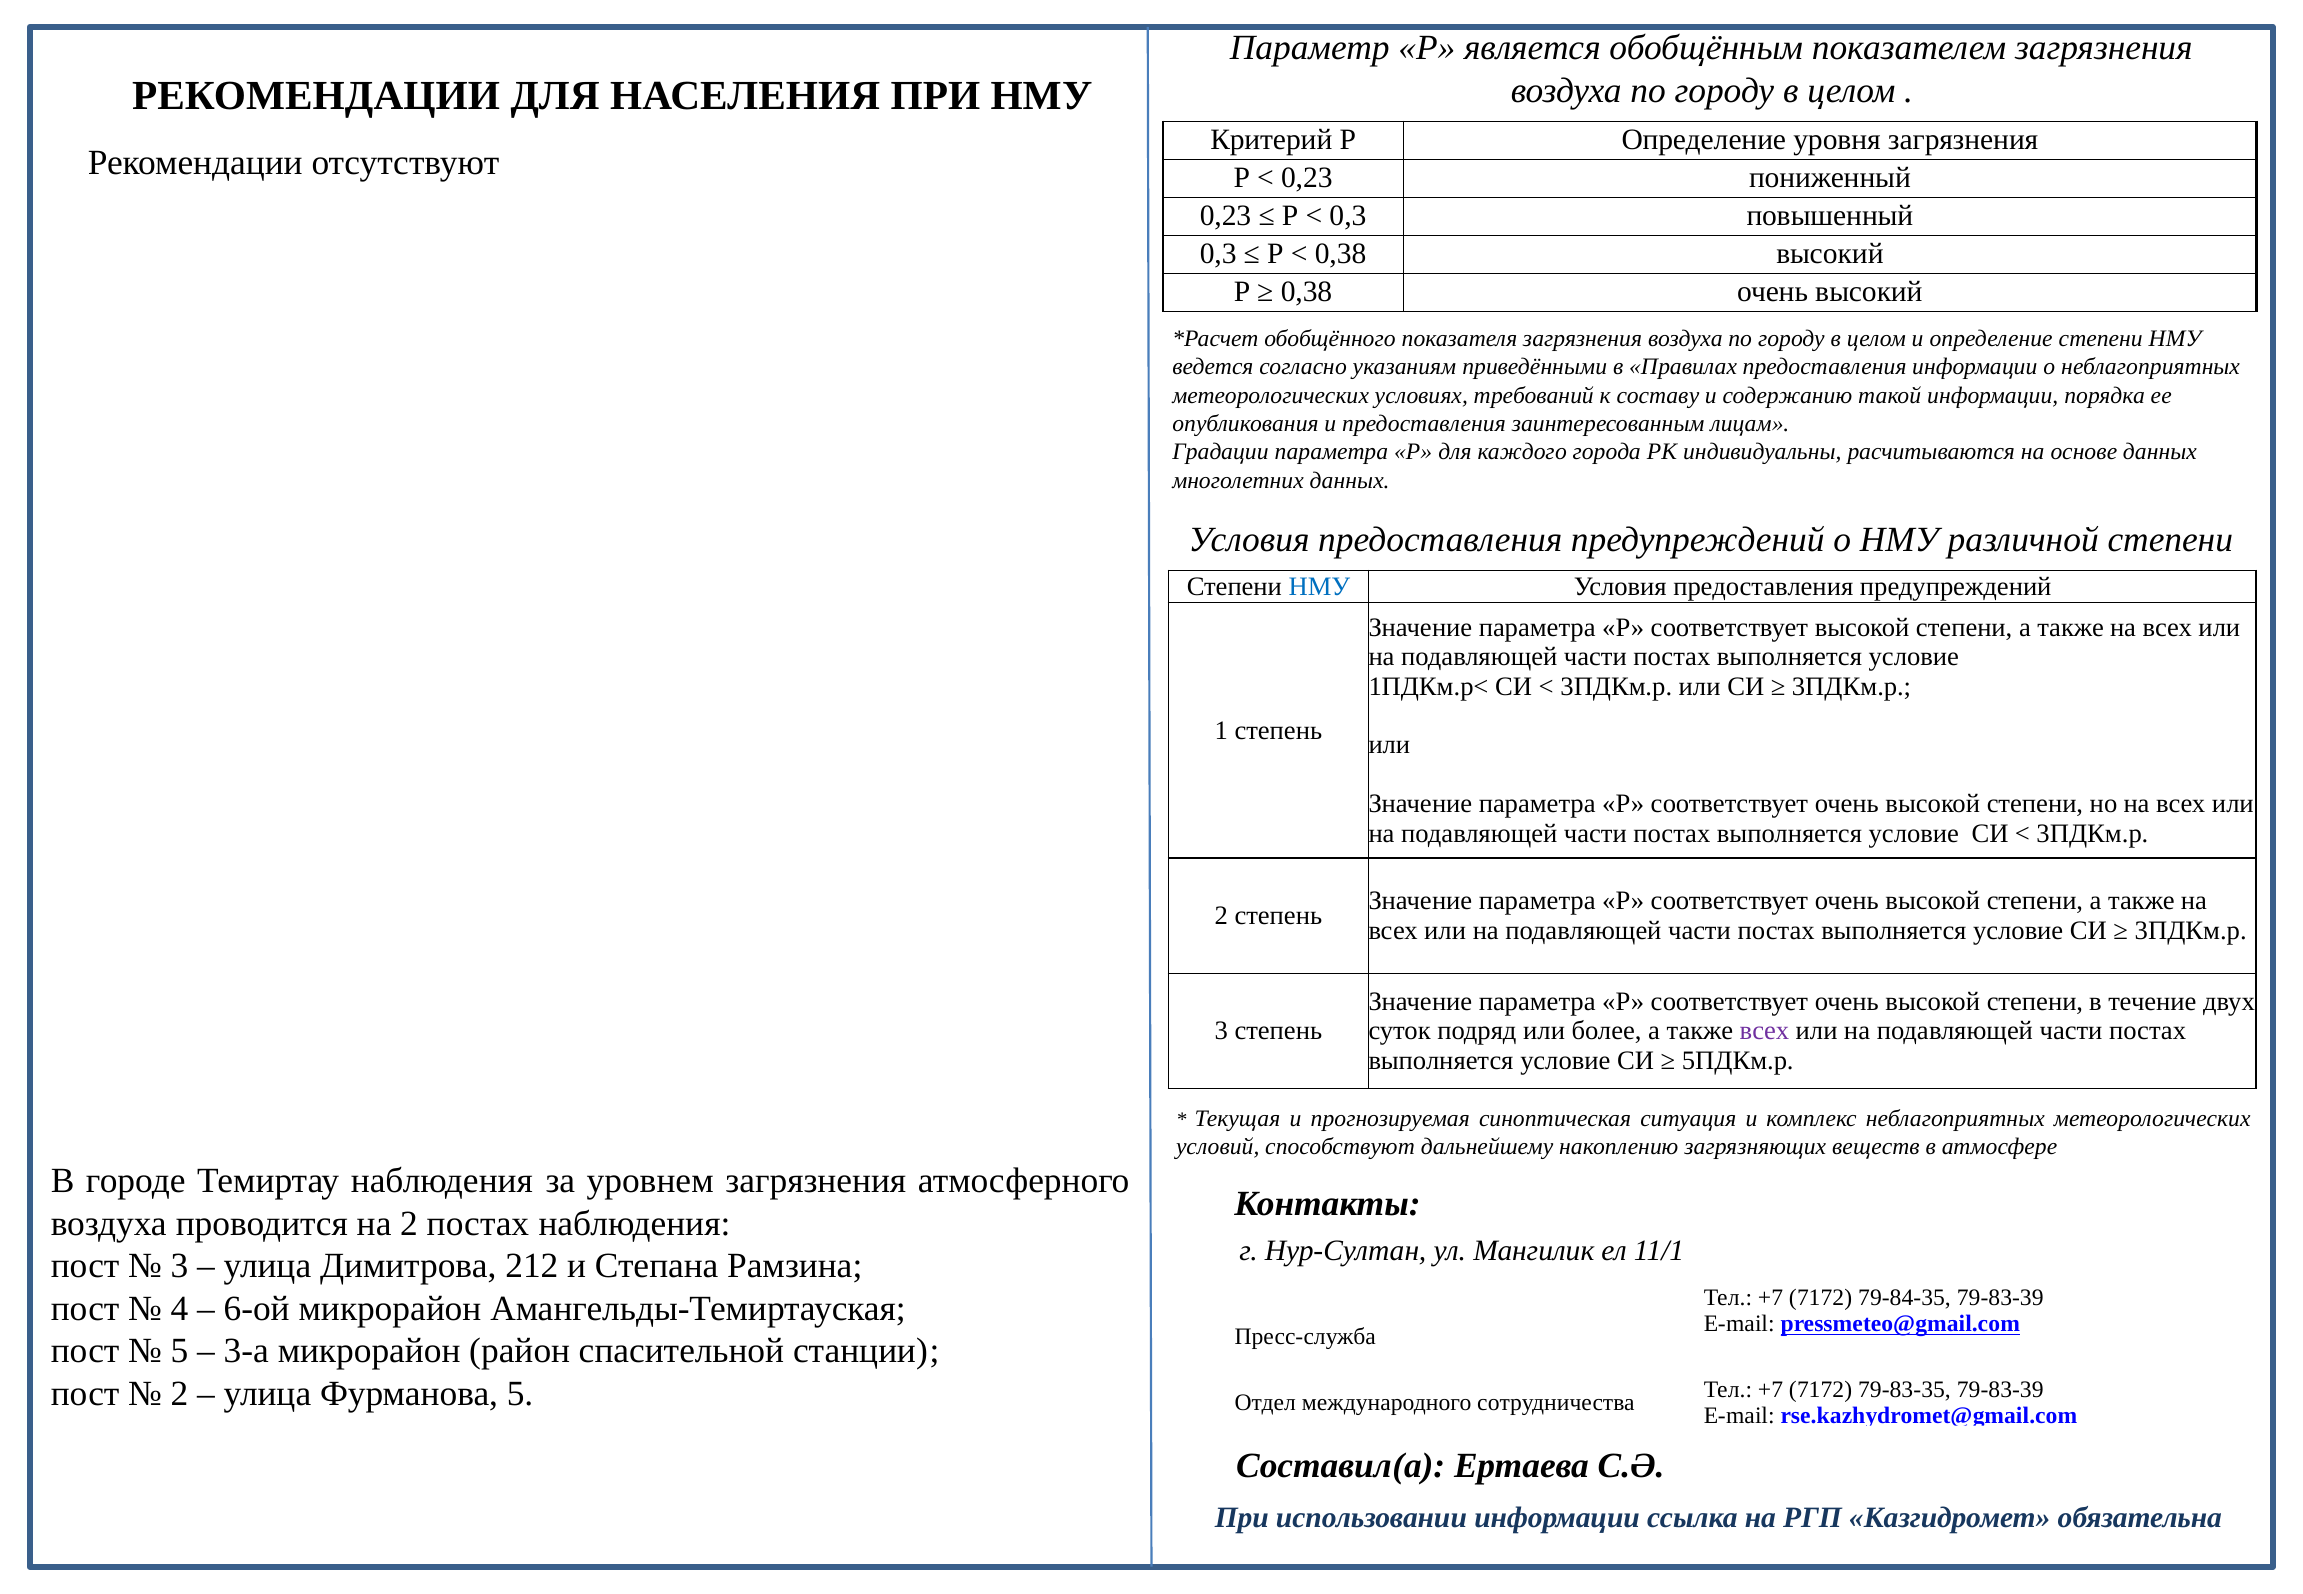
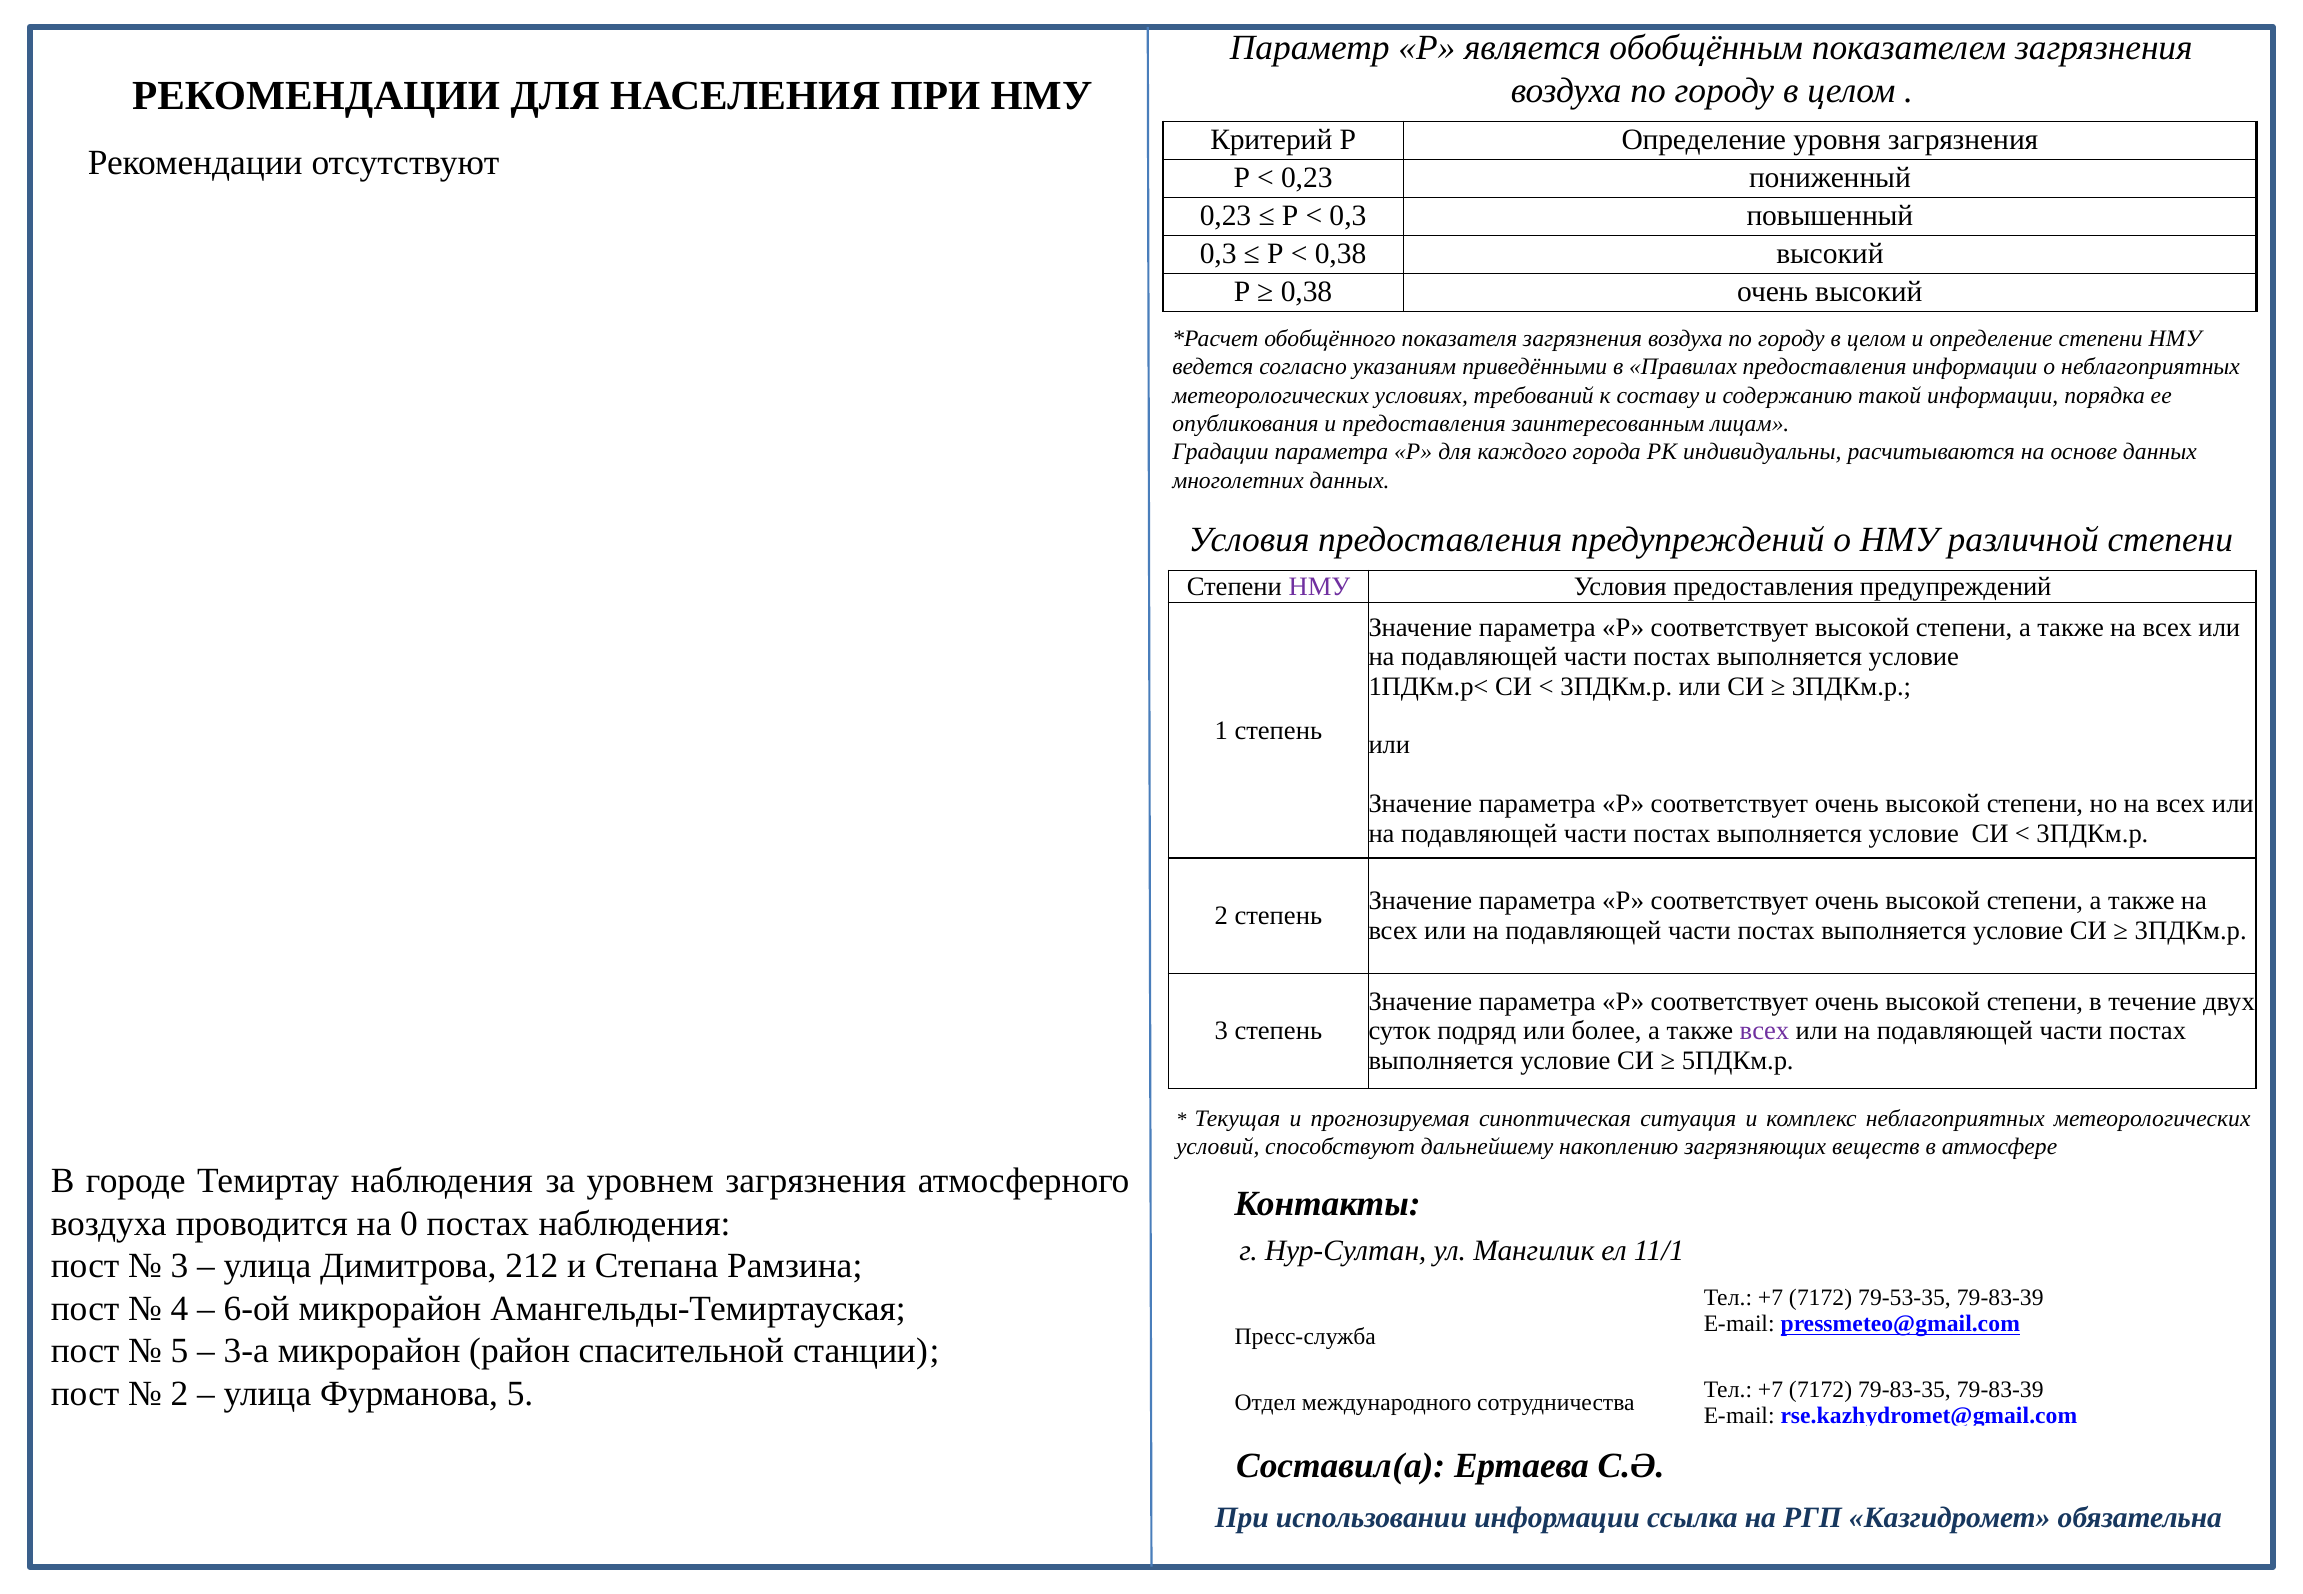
НМУ colour: blue -> purple (1319, 587)
на 2: 2 -> 0 (409, 1224)
79-84-35: 79-84-35 -> 79-53-35 (1905, 1298)
